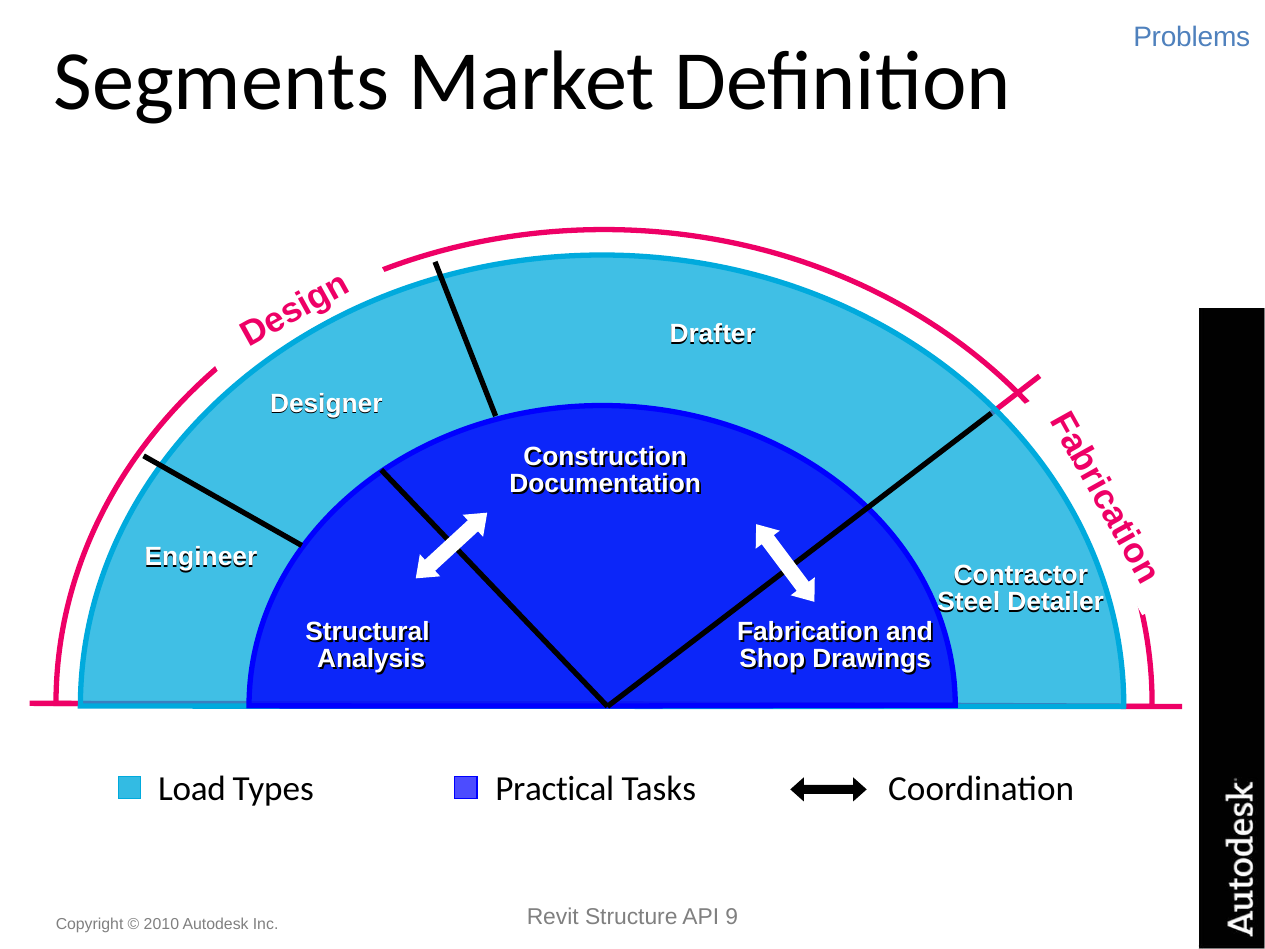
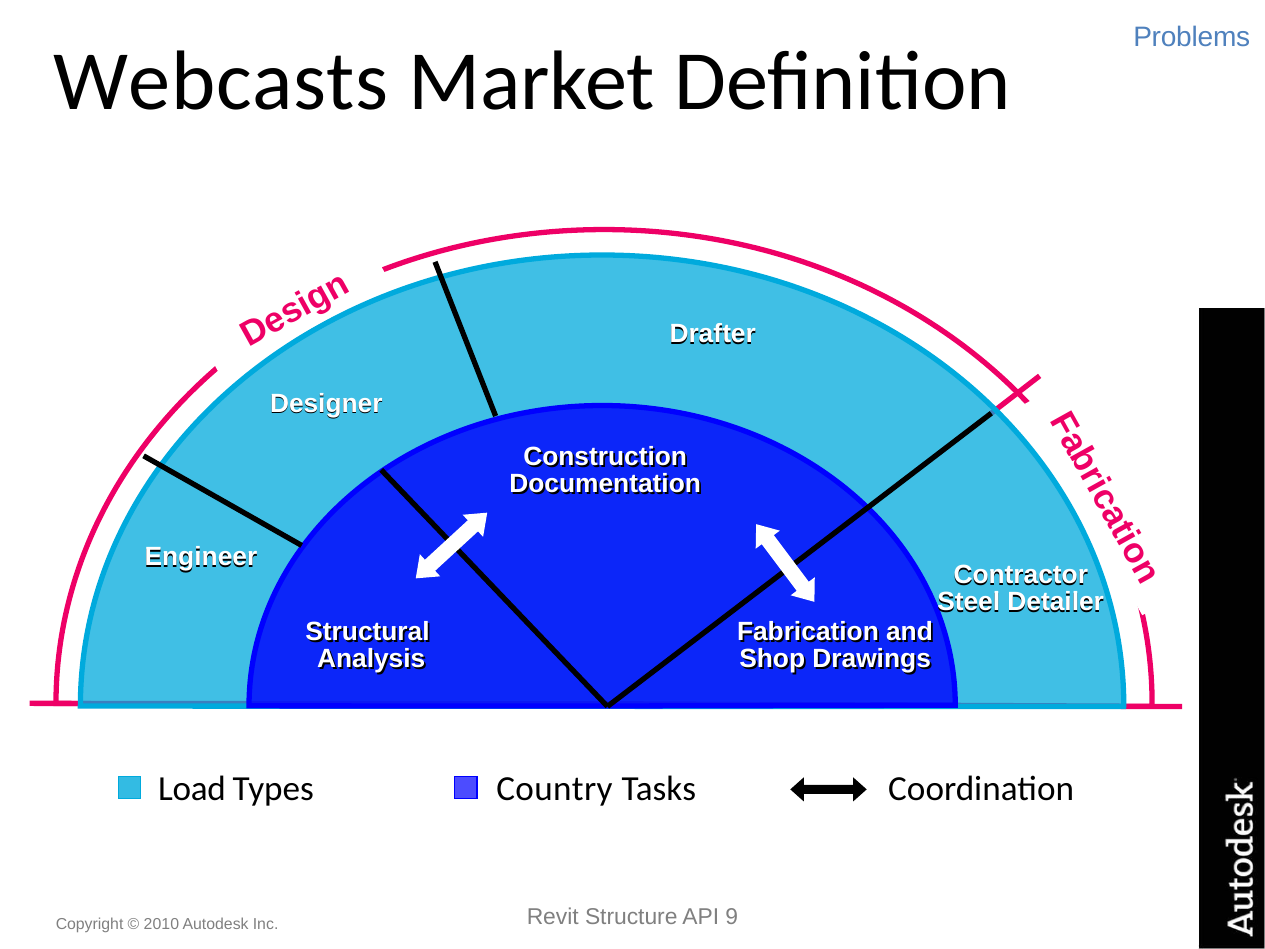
Segments: Segments -> Webcasts (221, 82)
Practical: Practical -> Country (554, 789)
